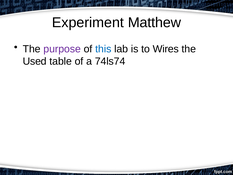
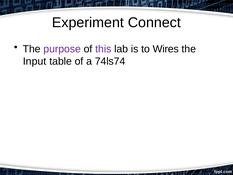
Matthew: Matthew -> Connect (154, 23)
this colour: blue -> purple (103, 49)
Used: Used -> Input (35, 61)
